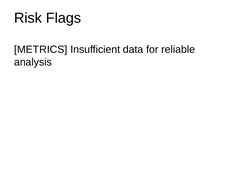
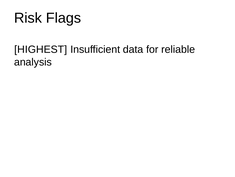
METRICS: METRICS -> HIGHEST (41, 49)
